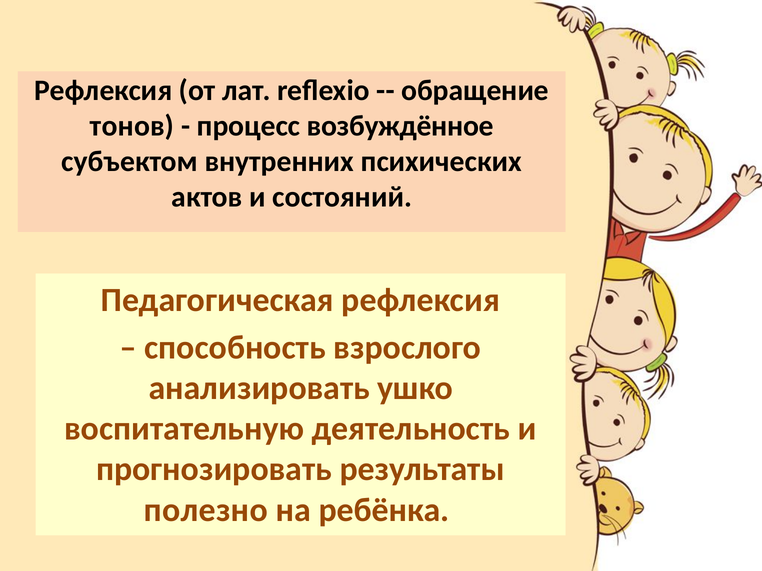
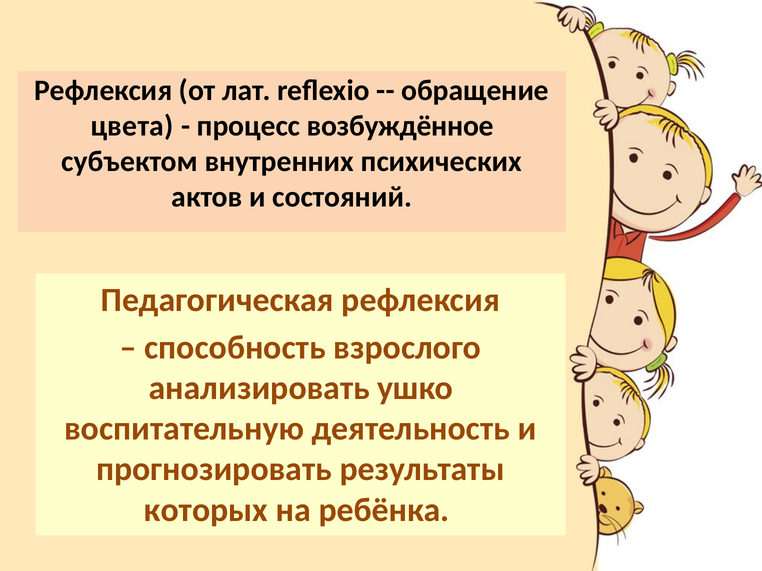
тонов: тонов -> цвета (132, 126)
полезно: полезно -> которых (206, 510)
